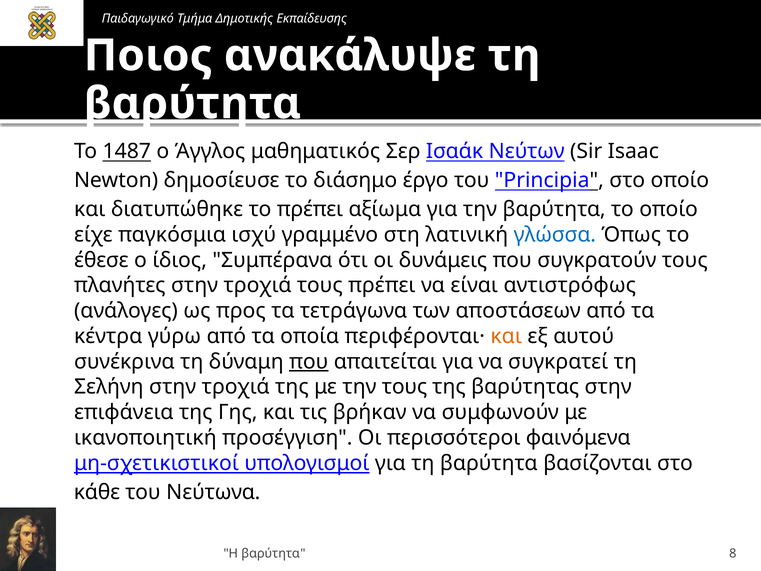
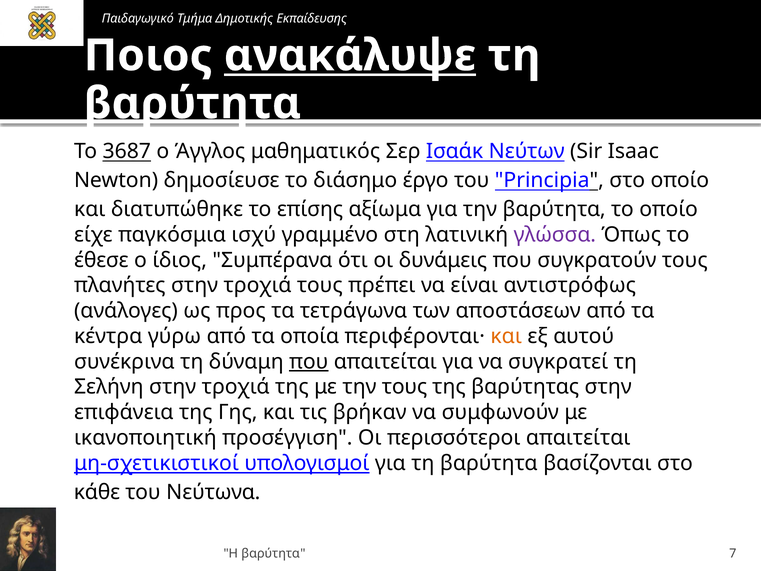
ανακάλυψε underline: none -> present (350, 56)
1487: 1487 -> 3687 (127, 151)
το πρέπει: πρέπει -> επίσης (310, 209)
γλώσσα colour: blue -> purple (555, 235)
περισσότεροι φαινόμενα: φαινόμενα -> απαιτείται (578, 438)
8: 8 -> 7 (733, 553)
